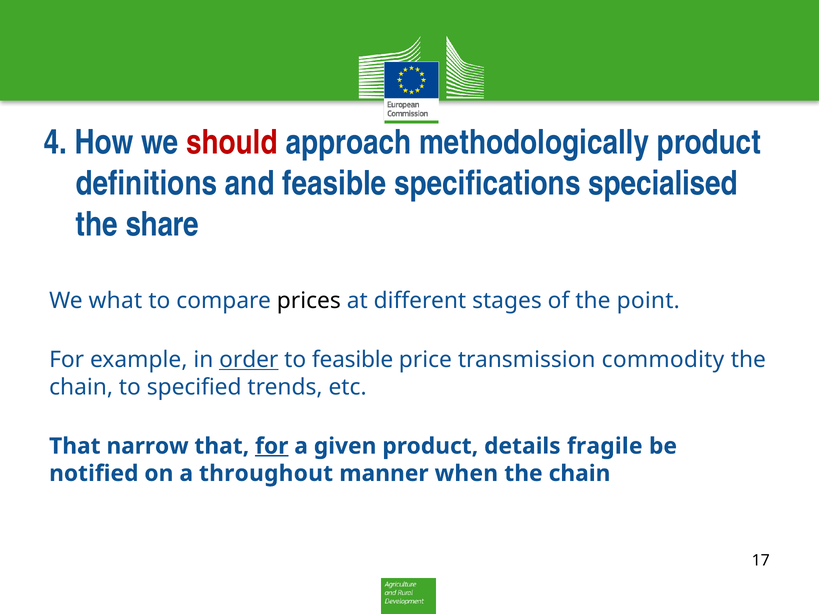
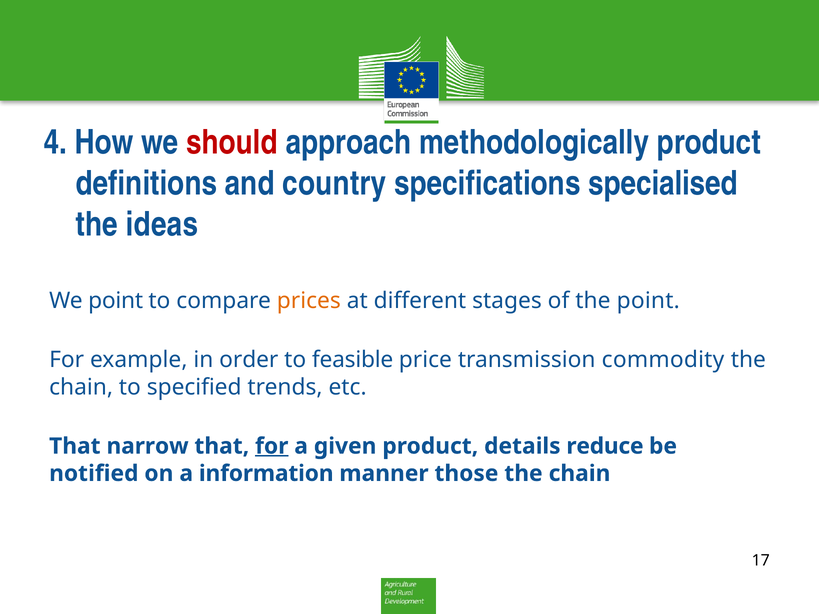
and feasible: feasible -> country (334, 184)
share: share -> ideas (162, 225)
We what: what -> point (116, 301)
prices colour: black -> orange (309, 301)
order underline: present -> none (249, 360)
fragile: fragile -> reduce (605, 446)
throughout: throughout -> information (266, 474)
when: when -> those (466, 474)
